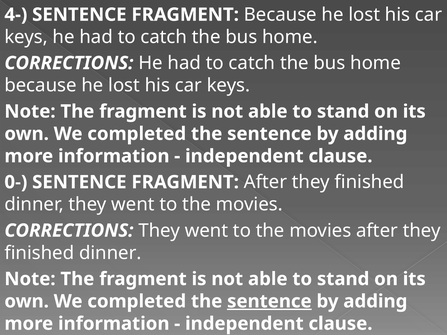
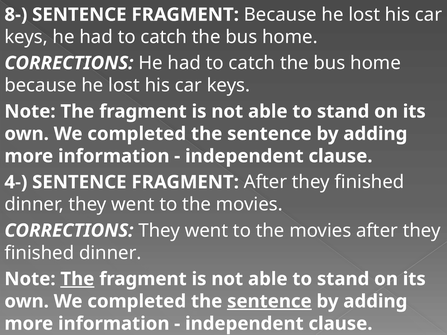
4-: 4- -> 8- (16, 15)
0-: 0- -> 4- (16, 182)
The underline: none -> present (77, 279)
